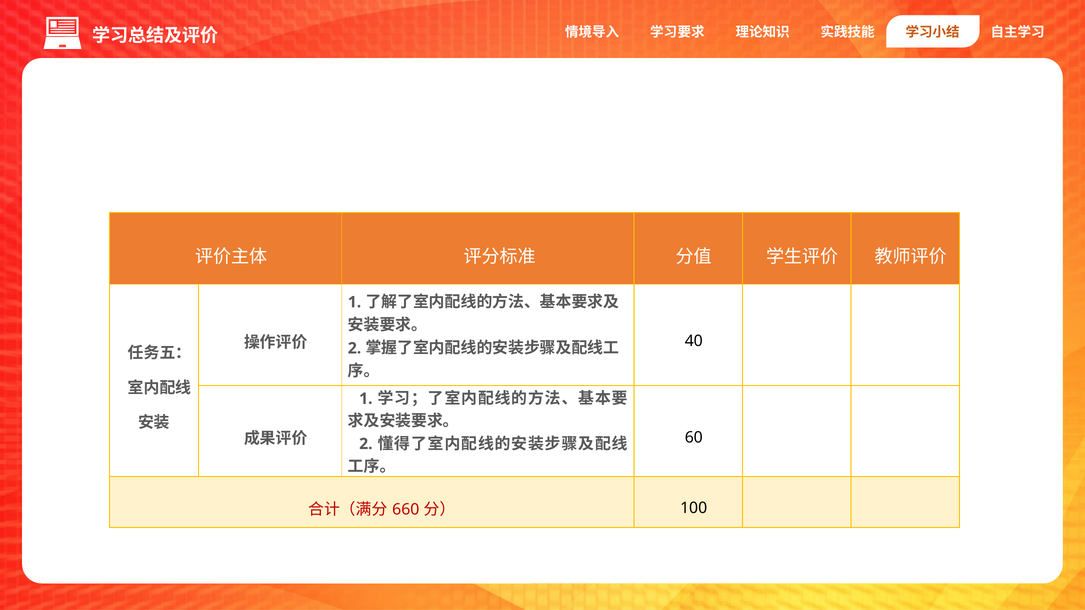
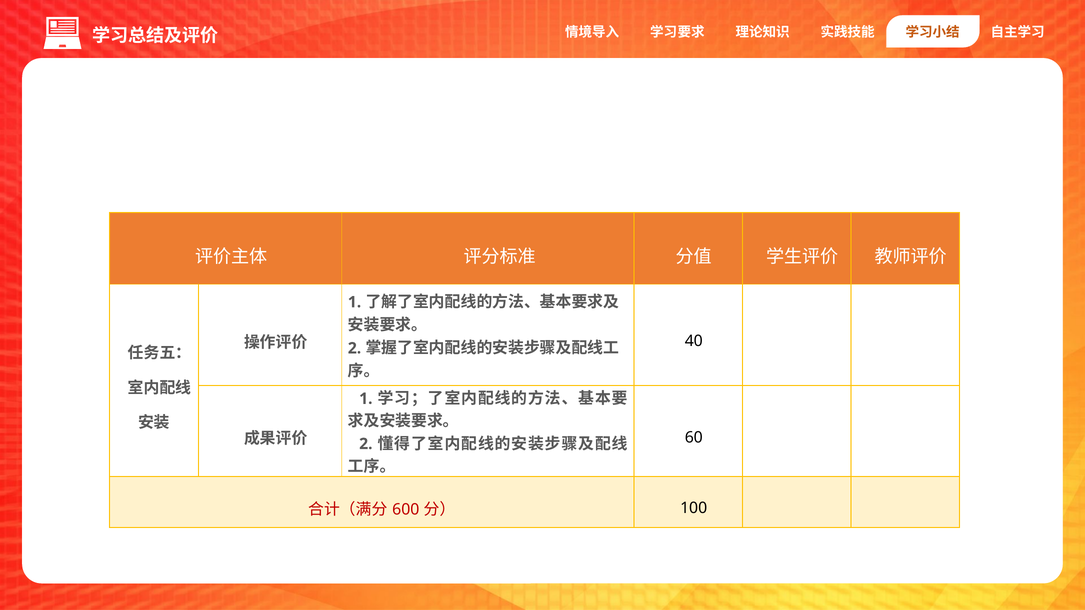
660: 660 -> 600 (406, 510)
